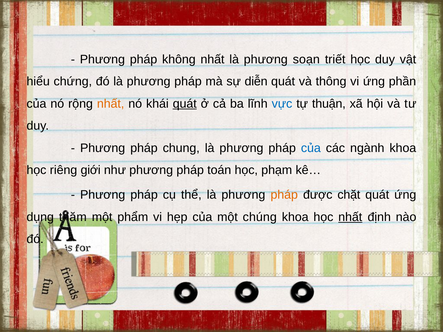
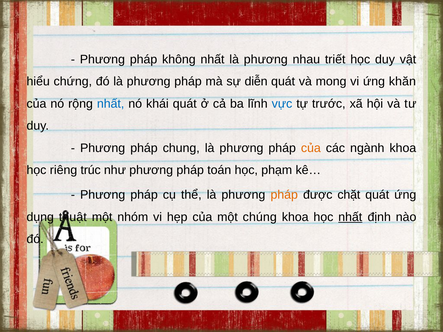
soạn: soạn -> nhau (306, 59)
thông: thông -> mong (331, 82)
phần: phần -> khăn (402, 82)
nhất colour: orange -> blue (111, 104)
quát underline: present -> none (185, 104)
thuận: thuận -> trước (329, 104)
của colour: blue -> orange (311, 148)
giới: giới -> trúc (91, 170)
thăm: thăm -> thuật (73, 217)
phẩm: phẩm -> nhóm (133, 217)
